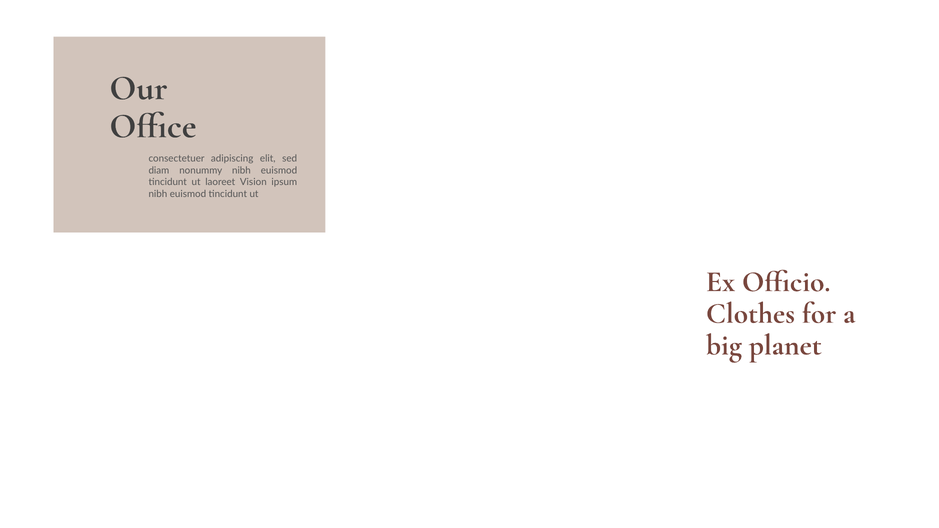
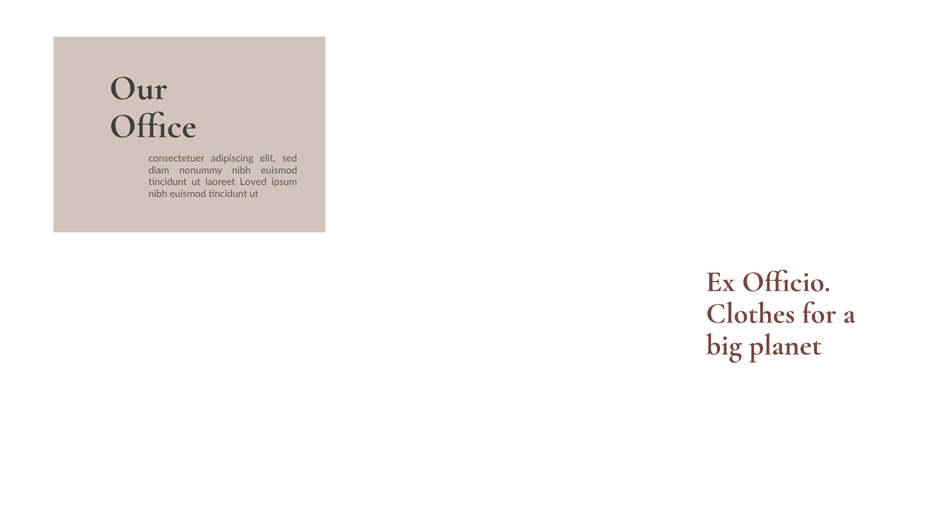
Vision: Vision -> Loved (253, 182)
